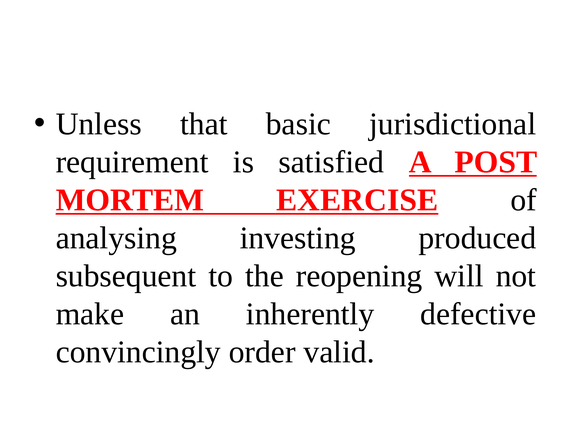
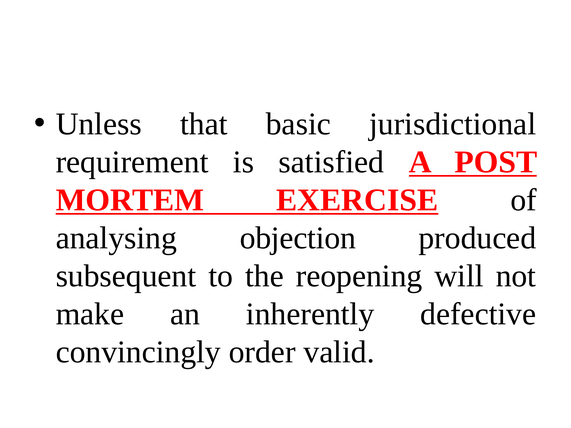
investing: investing -> objection (298, 238)
